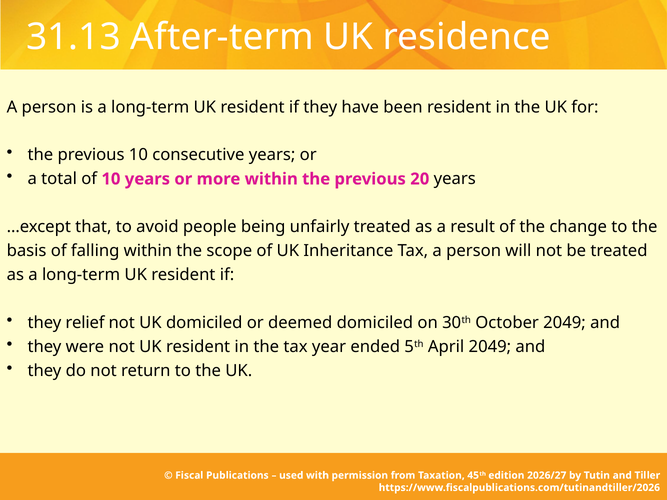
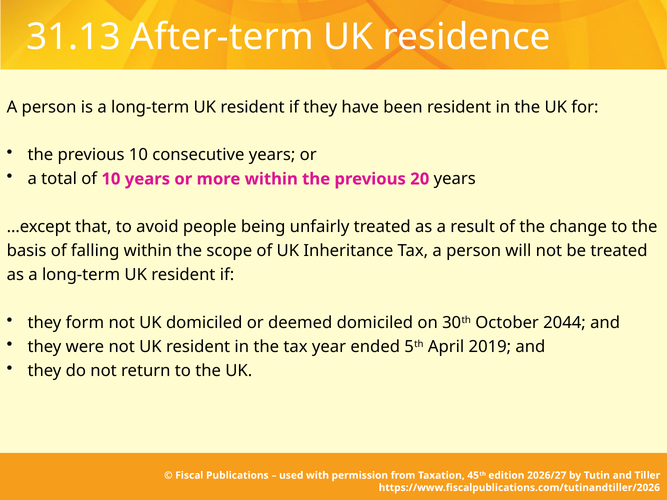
relief: relief -> form (85, 323)
October 2049: 2049 -> 2044 (565, 323)
April 2049: 2049 -> 2019 (490, 347)
